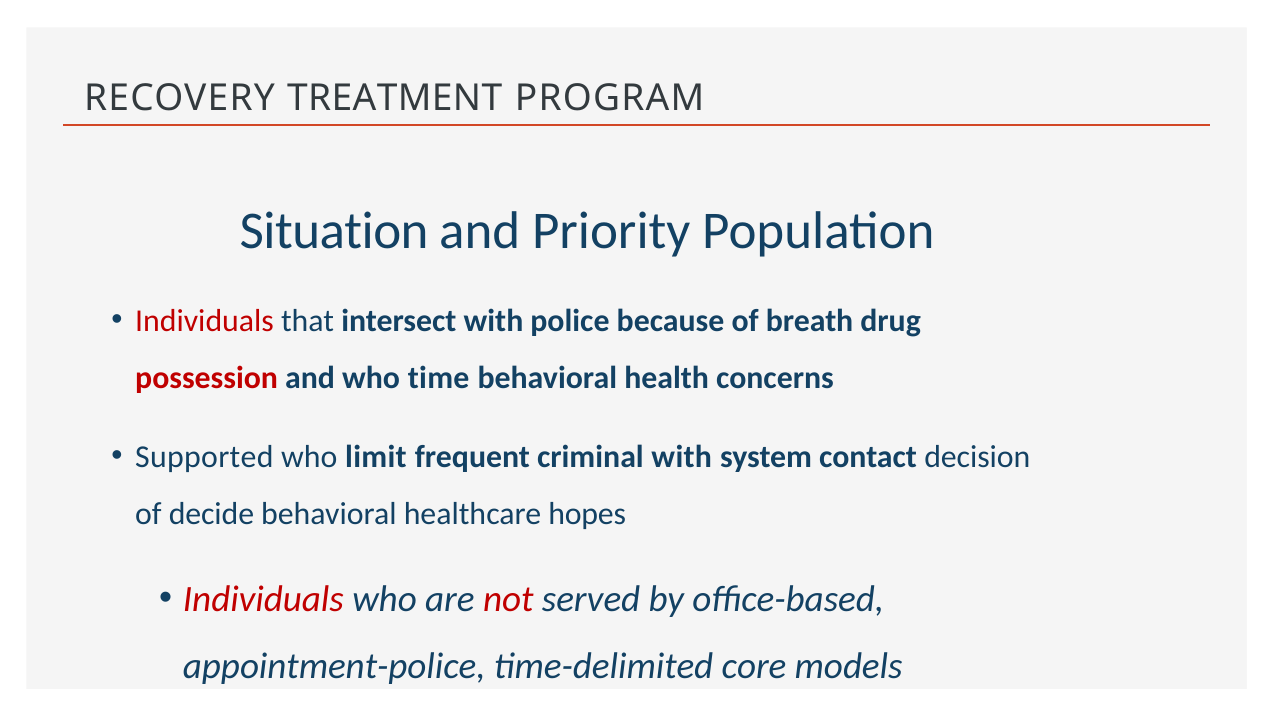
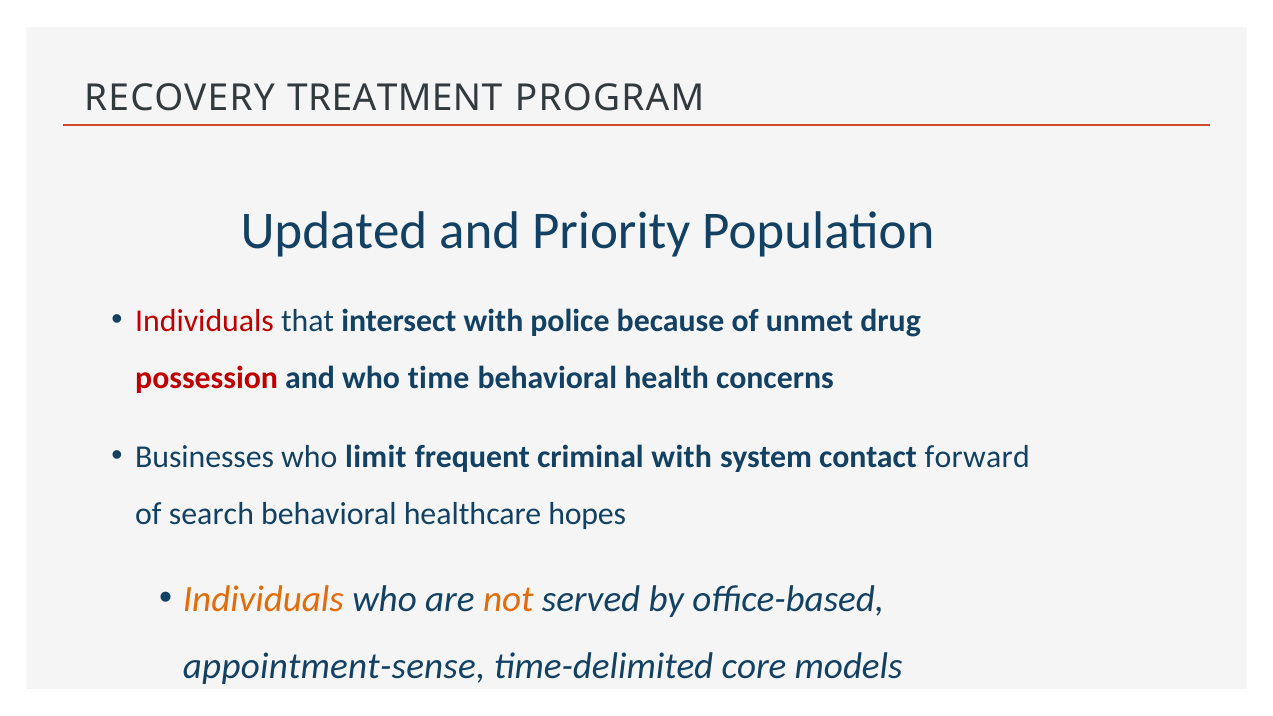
Situation: Situation -> Updated (334, 231)
breath: breath -> unmet (809, 321)
Supported: Supported -> Businesses (205, 457)
decision: decision -> forward (977, 457)
decide: decide -> search (211, 514)
Individuals colour: red -> orange (263, 599)
not colour: red -> orange (508, 599)
appointment-police: appointment-police -> appointment-sense (334, 666)
